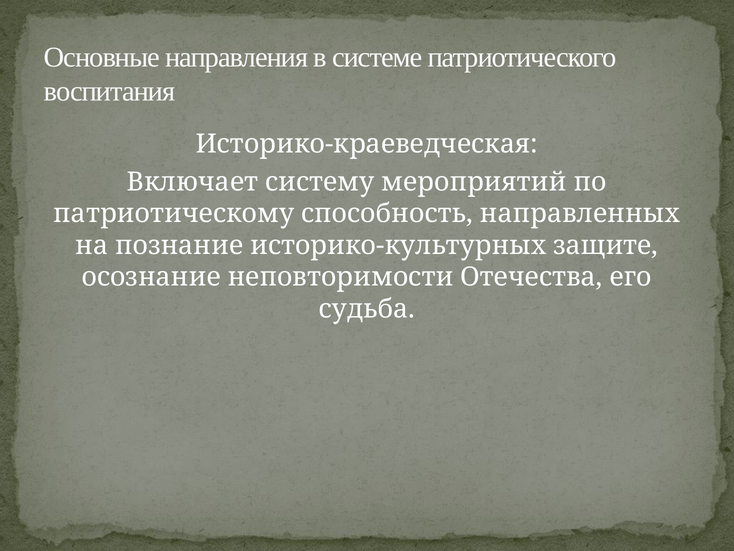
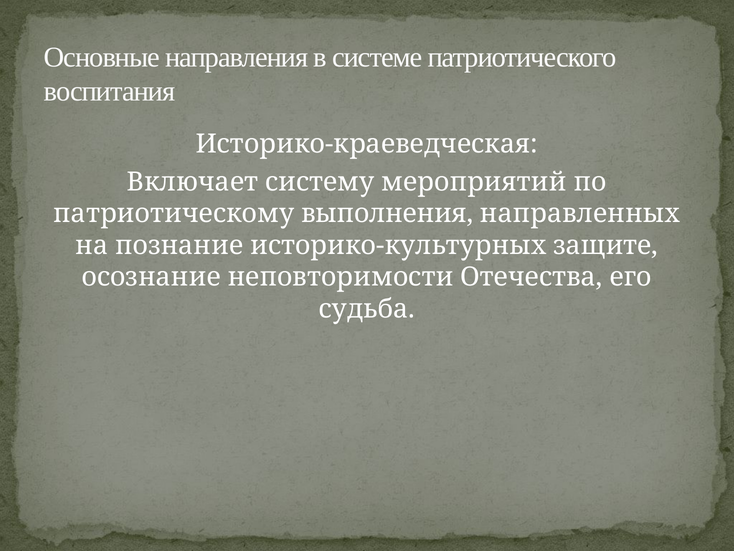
способность: способность -> выполнения (387, 213)
